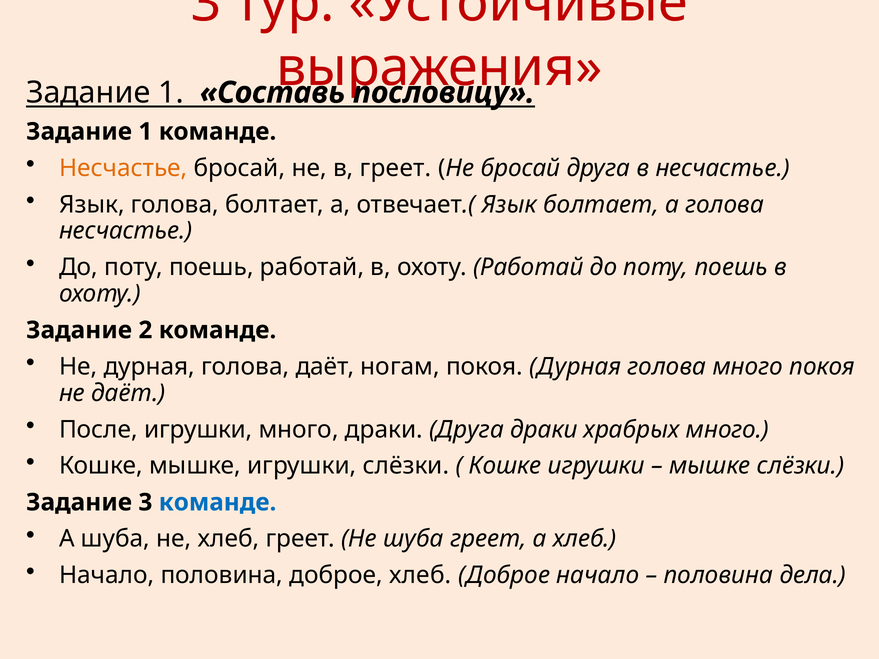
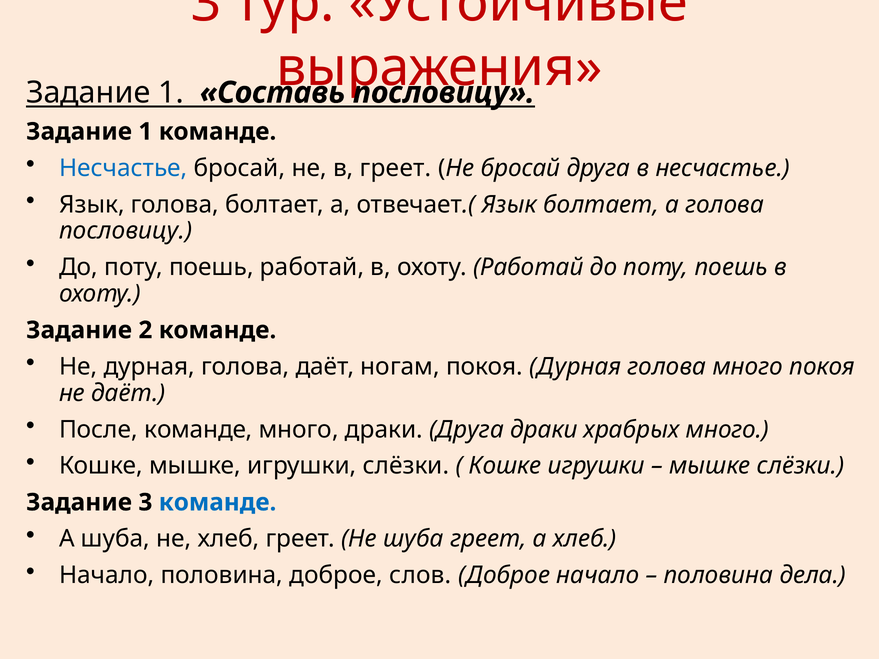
Несчастье colour: orange -> blue (123, 168)
несчастье: несчастье -> пословицу (126, 231)
После игрушки: игрушки -> команде (198, 430)
доброе хлеб: хлеб -> слов (420, 576)
